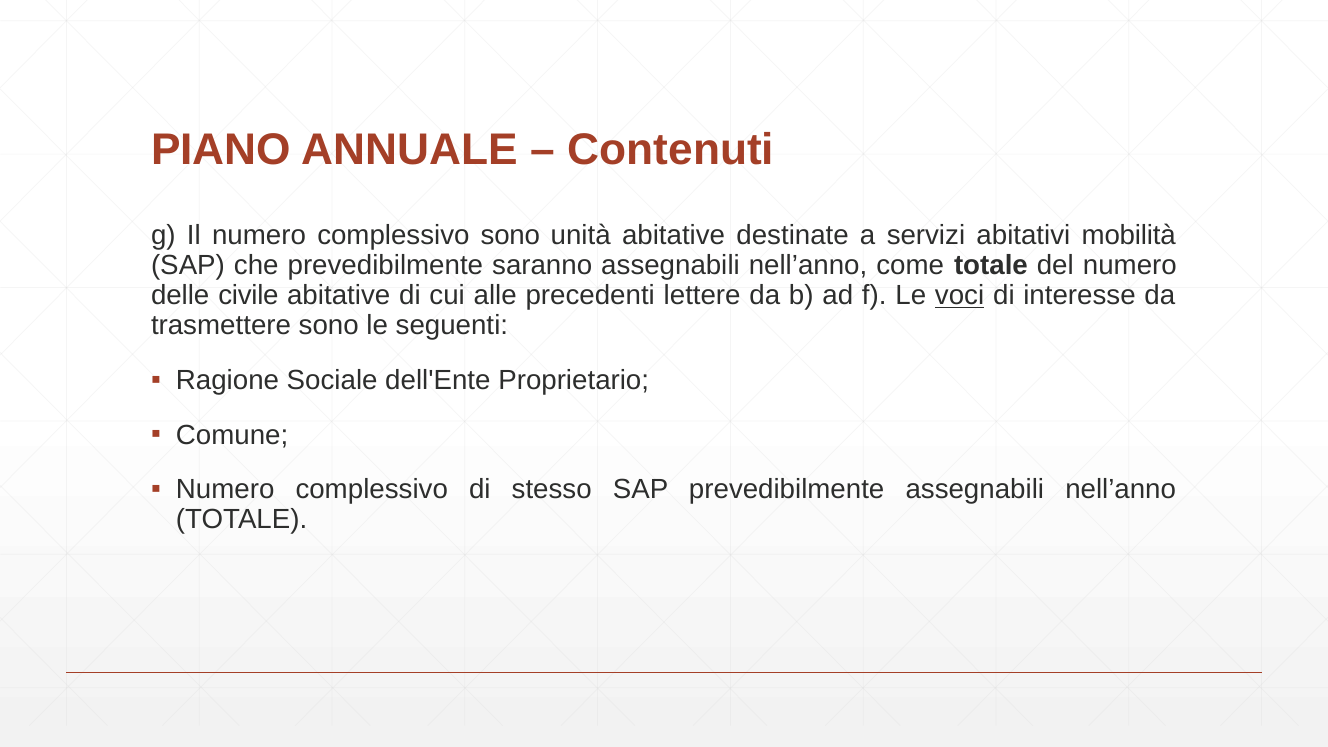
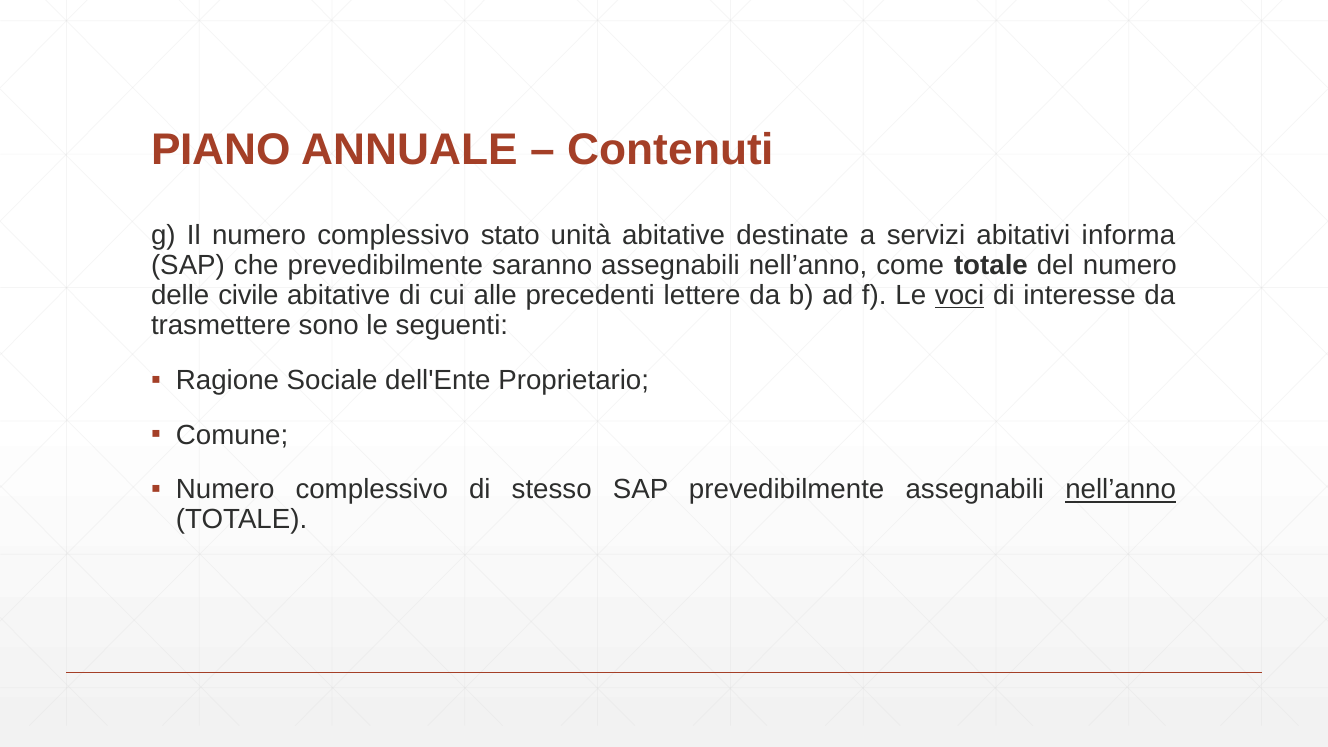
complessivo sono: sono -> stato (510, 236)
mobilità: mobilità -> informa (1128, 236)
nell’anno underline: none -> present (1121, 490)
